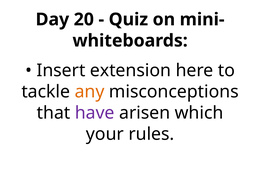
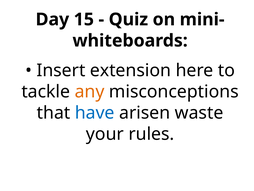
20: 20 -> 15 (84, 19)
have colour: purple -> blue (95, 113)
which: which -> waste (199, 113)
